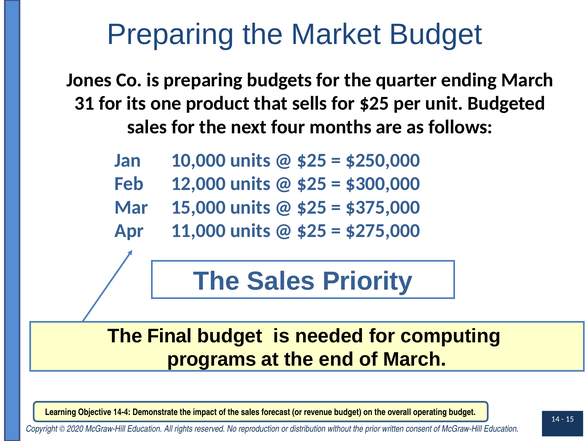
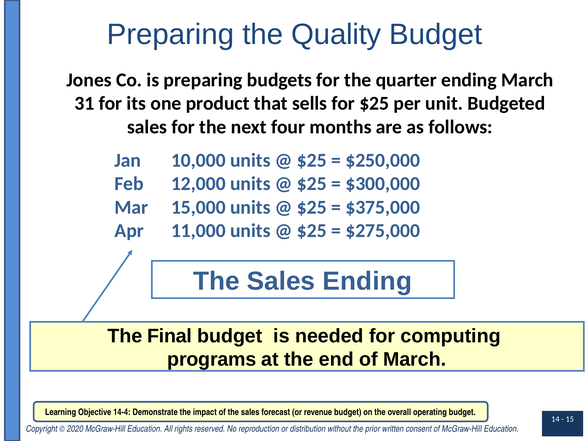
Market: Market -> Quality (336, 34)
Sales Priority: Priority -> Ending (367, 281)
